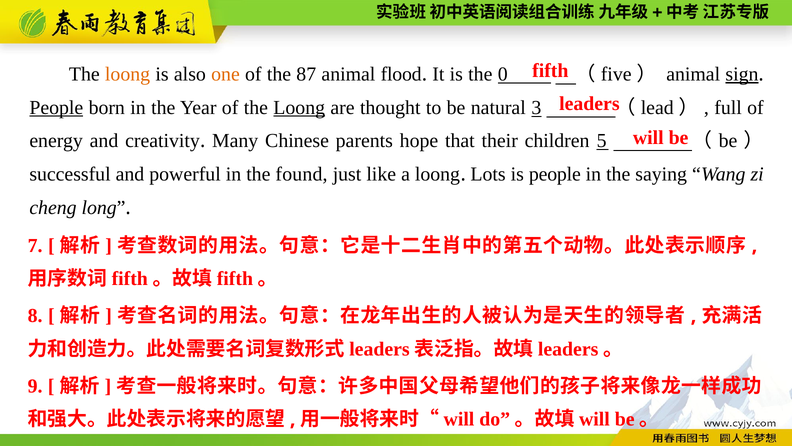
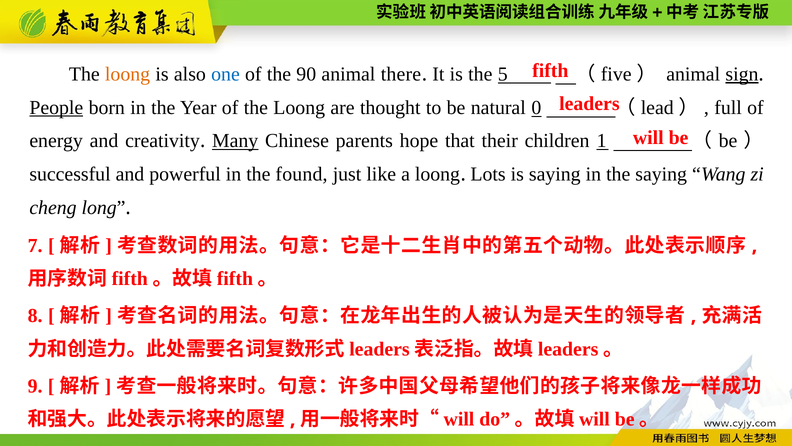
one colour: orange -> blue (225, 74)
87: 87 -> 90 (306, 74)
flood: flood -> there (401, 74)
0: 0 -> 5 (503, 74)
Loong underline: present -> none (299, 107)
3: 3 -> 0 (536, 107)
Many underline: none -> present (235, 141)
5: 5 -> 1 (602, 141)
is people: people -> saying (555, 174)
